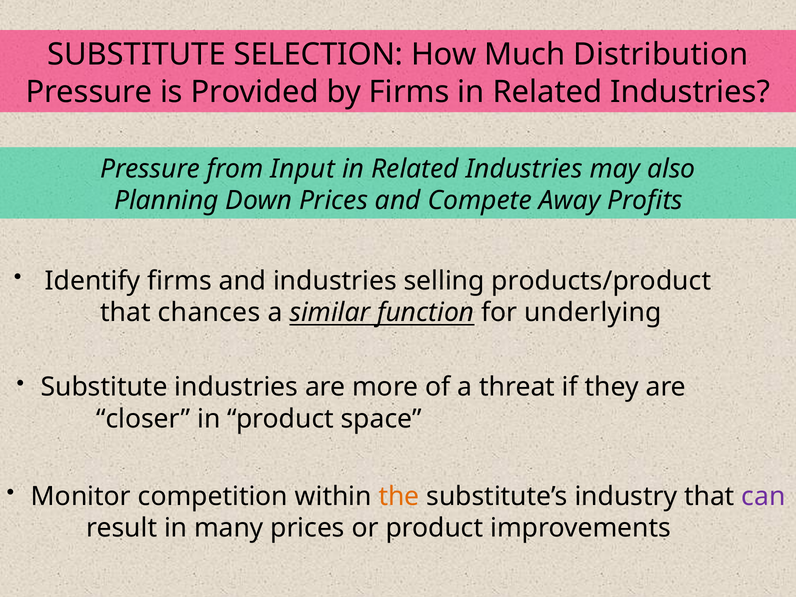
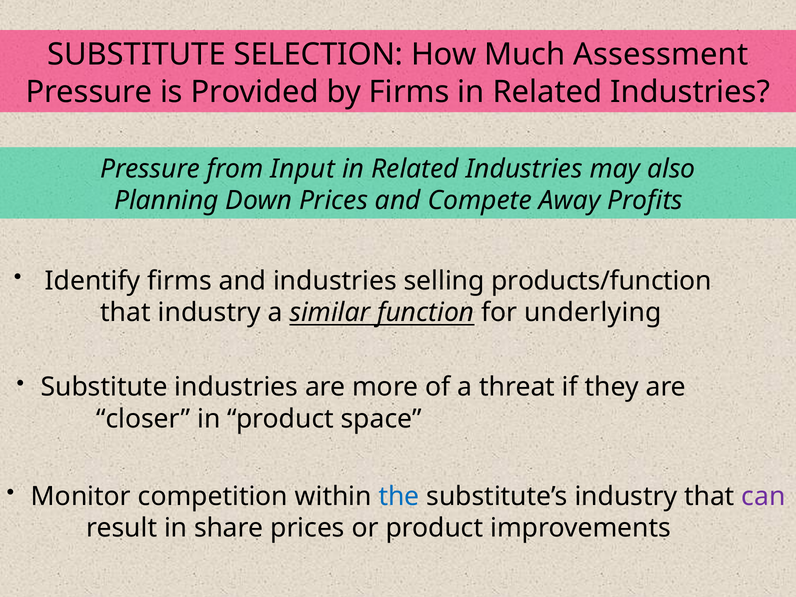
Distribution: Distribution -> Assessment (661, 55)
products/product: products/product -> products/function (601, 281)
that chances: chances -> industry (209, 313)
the colour: orange -> blue (399, 496)
many: many -> share (229, 528)
